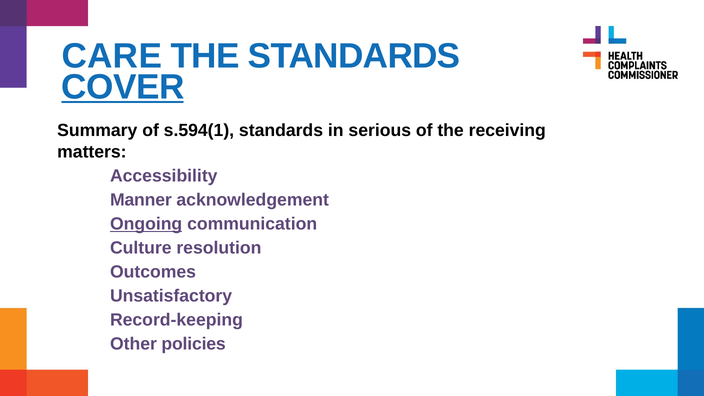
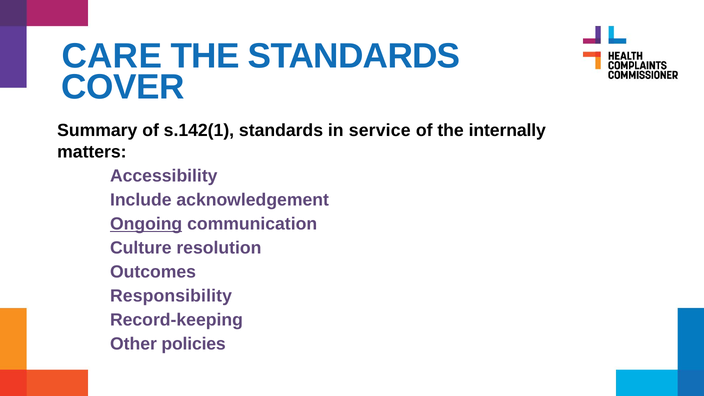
COVER underline: present -> none (123, 87)
s.594(1: s.594(1 -> s.142(1 (199, 131)
serious: serious -> service (380, 131)
receiving: receiving -> internally (507, 131)
Manner: Manner -> Include (141, 200)
Unsatisfactory: Unsatisfactory -> Responsibility (171, 296)
